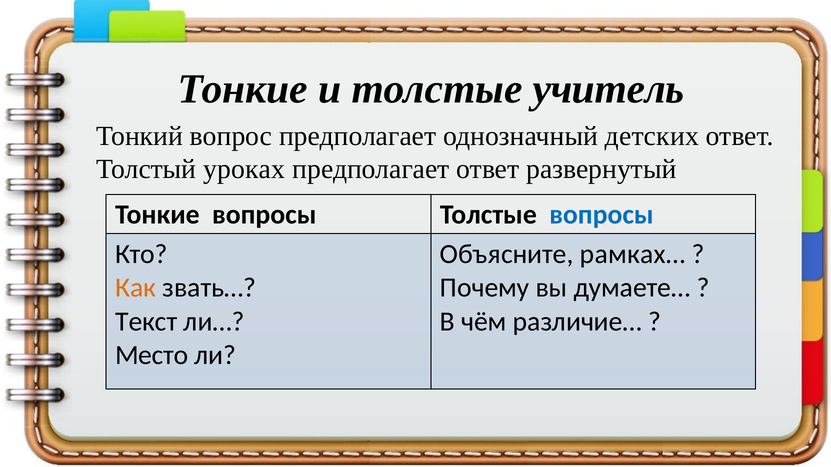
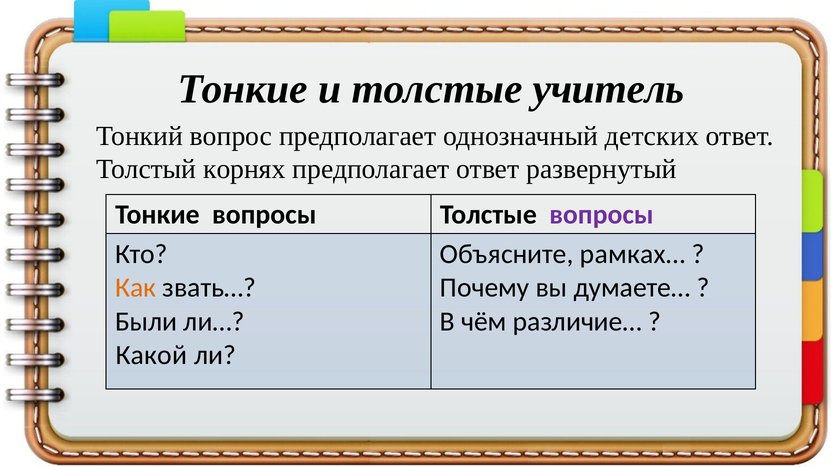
уроках: уроках -> корнях (244, 169)
вопросы colour: blue -> purple (601, 215)
Текст: Текст -> Были (146, 322)
Место: Место -> Какой (151, 356)
